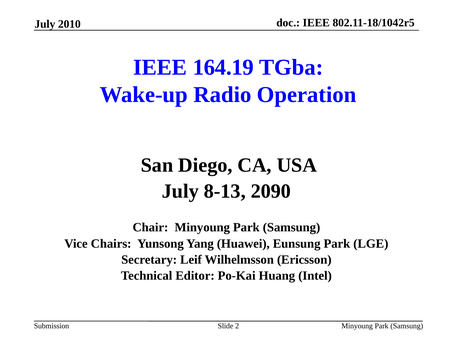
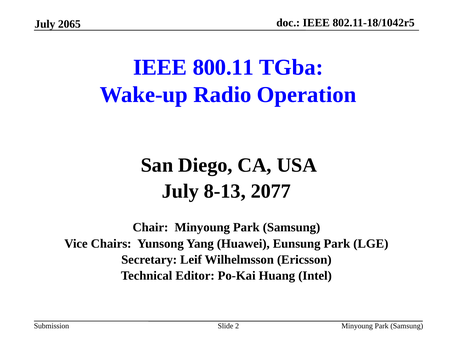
2010: 2010 -> 2065 (69, 24)
164.19: 164.19 -> 800.11 (223, 67)
2090: 2090 -> 2077 (271, 191)
